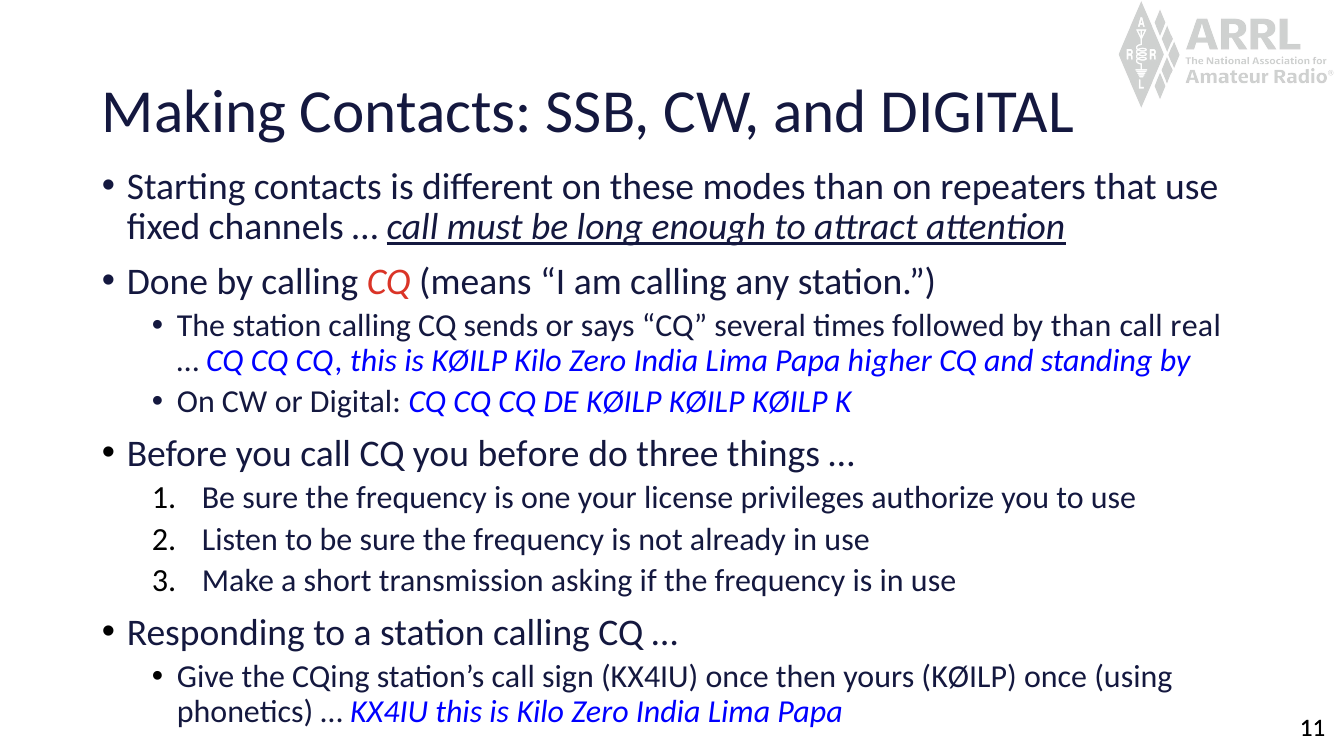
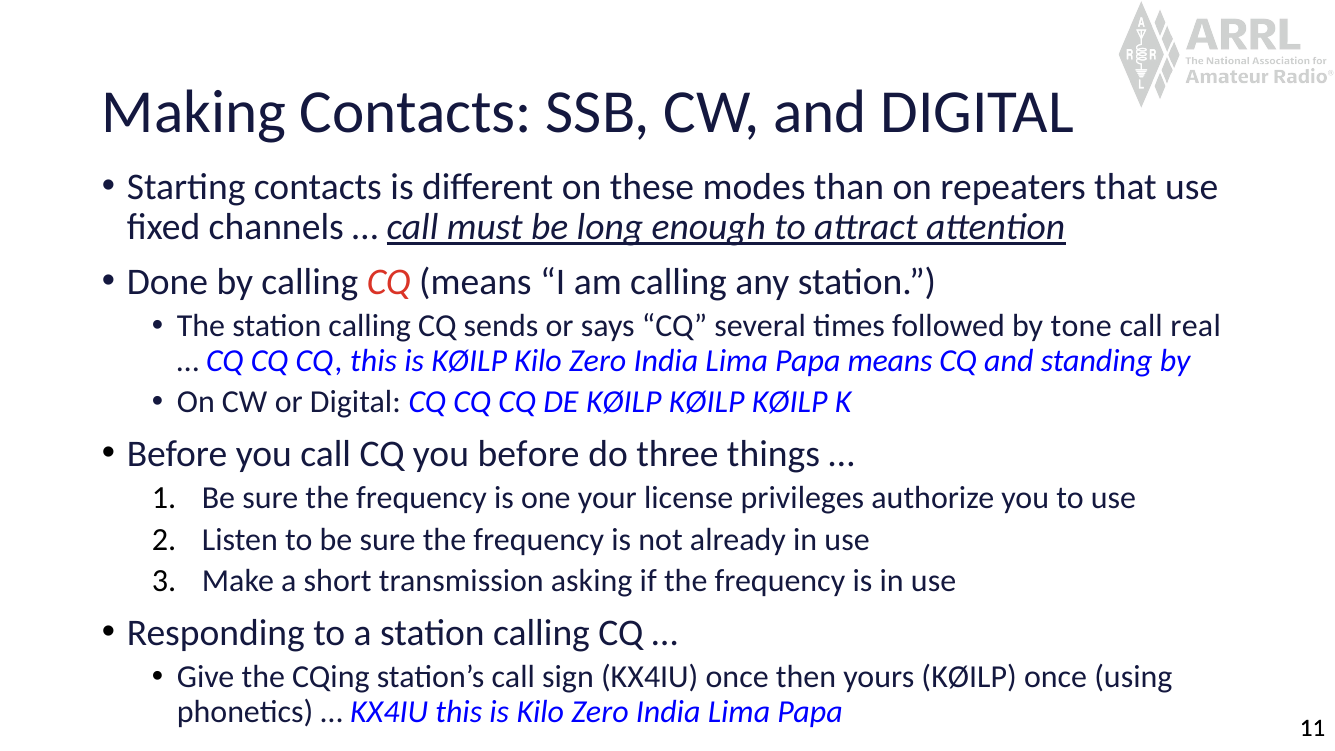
by than: than -> tone (1081, 326)
Papa higher: higher -> means (890, 361)
